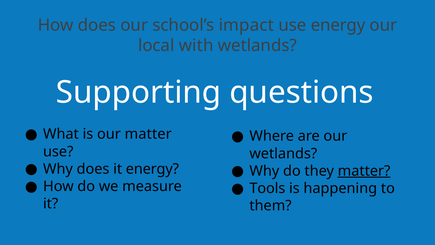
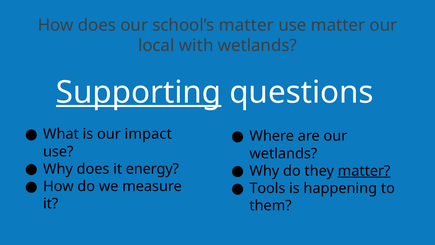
school’s impact: impact -> matter (246, 25)
use energy: energy -> matter (338, 25)
Supporting underline: none -> present (139, 92)
our matter: matter -> impact (148, 134)
